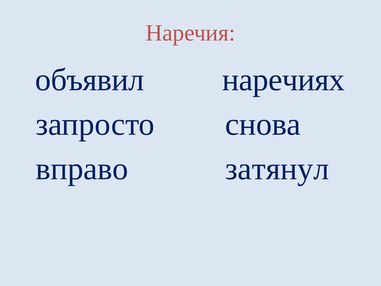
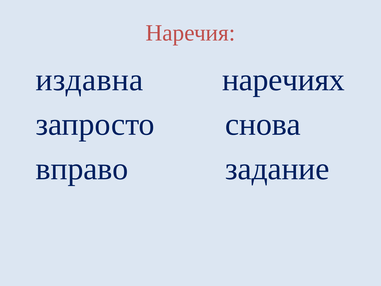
объявил: объявил -> издавна (89, 80)
затянул: затянул -> задание (277, 169)
